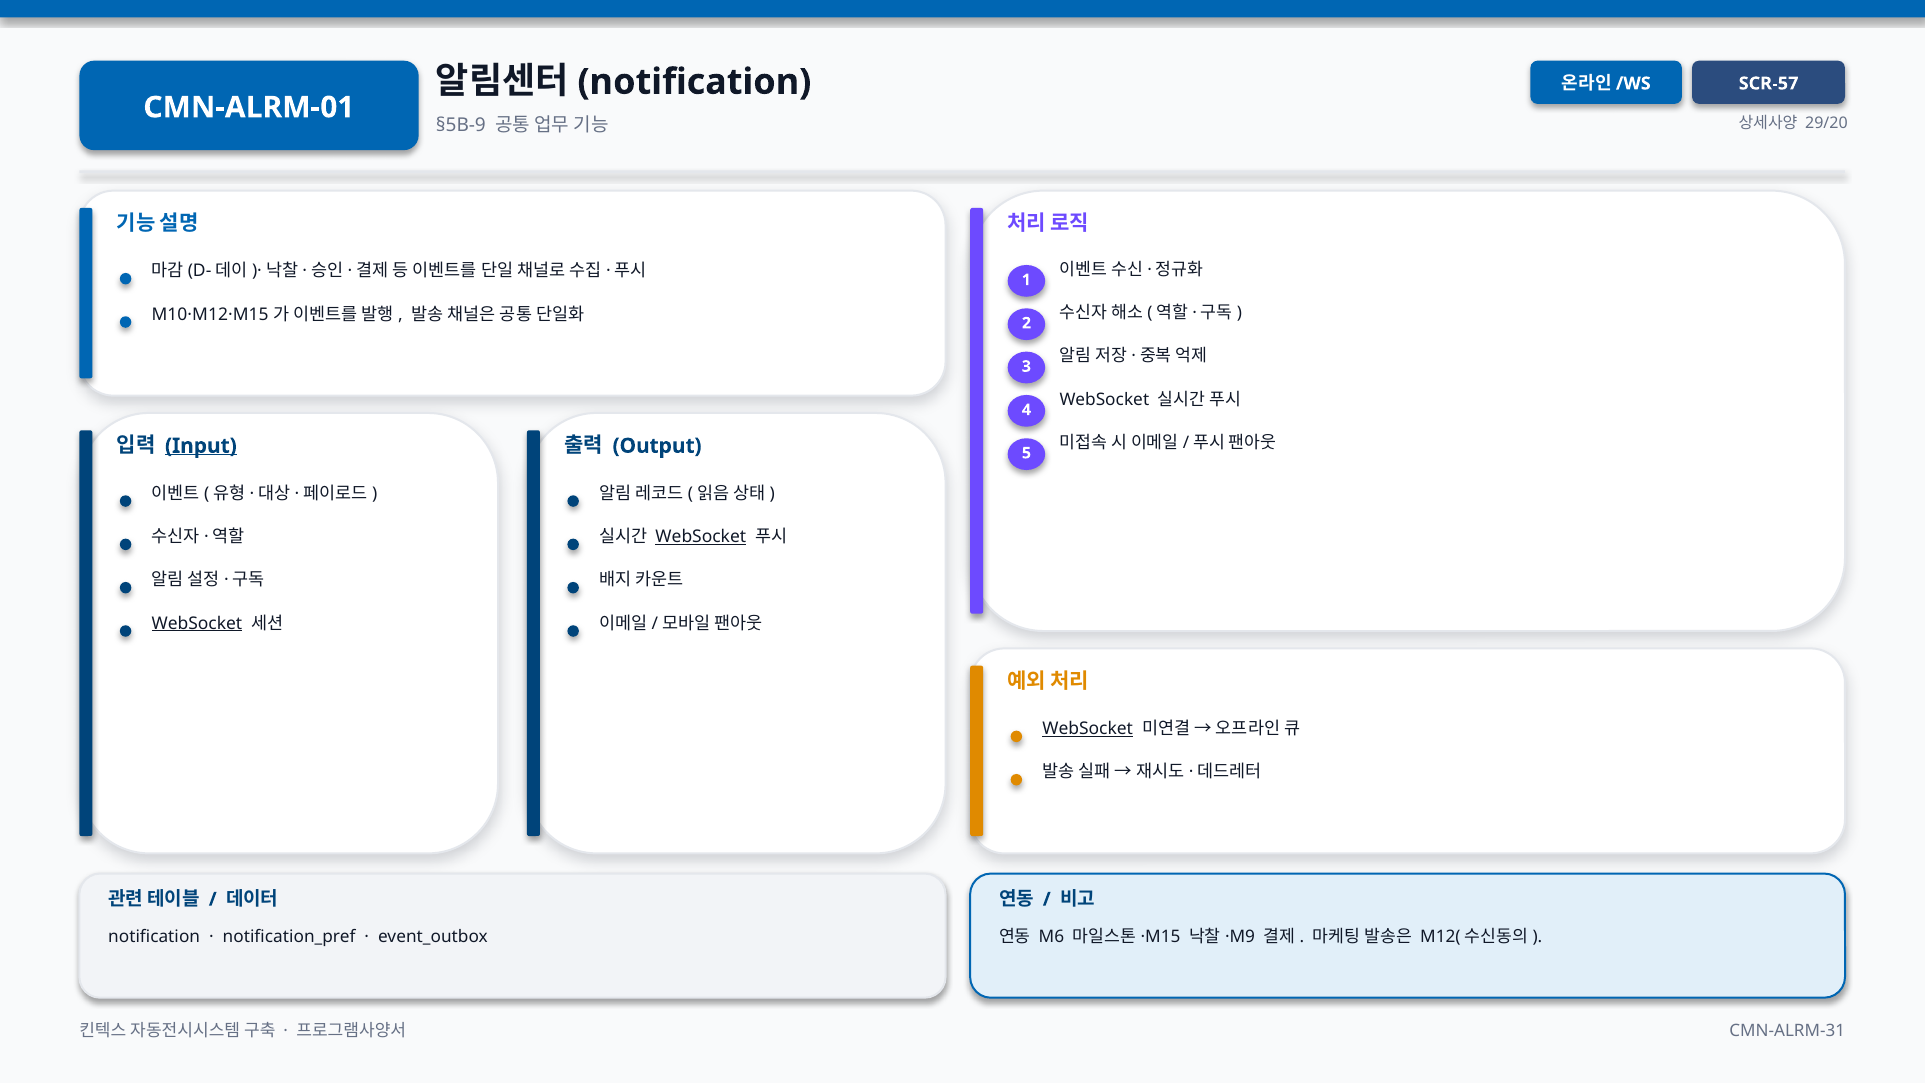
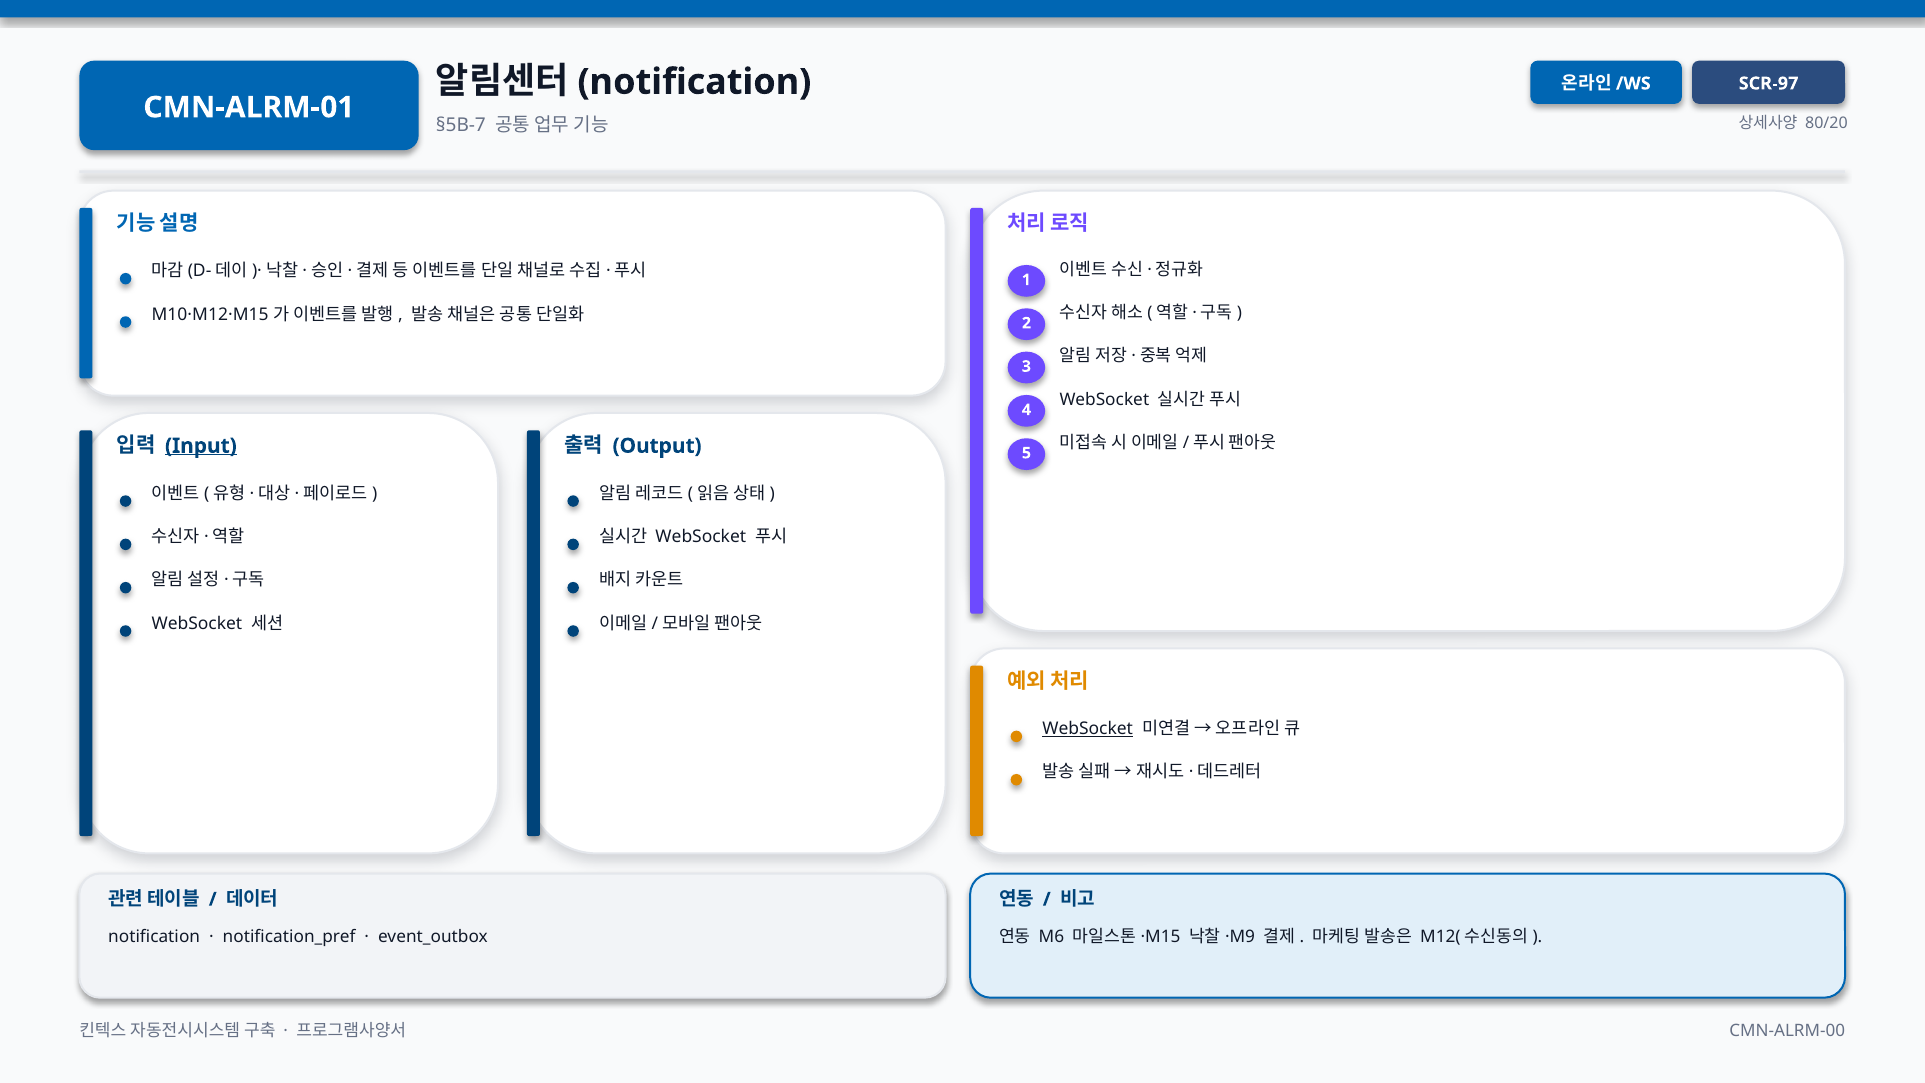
SCR-57: SCR-57 -> SCR-97 (1769, 84)
29/20: 29/20 -> 80/20 (1826, 123)
§5B-9: §5B-9 -> §5B-7 (461, 125)
WebSocket underline: present -> none (701, 537)
WebSocket underline: present -> none (197, 623)
CMN-ALRM-31: CMN-ALRM-31 -> CMN-ALRM-00 (1787, 1031)
